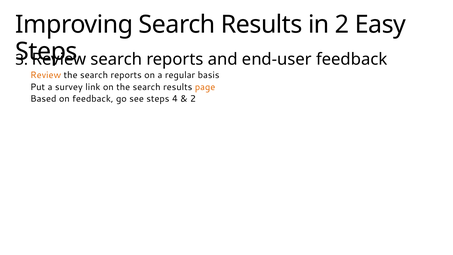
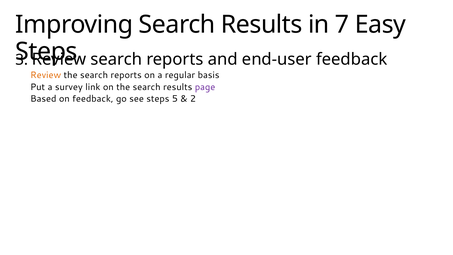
in 2: 2 -> 7 (342, 25)
page colour: orange -> purple (205, 87)
4: 4 -> 5 (175, 99)
